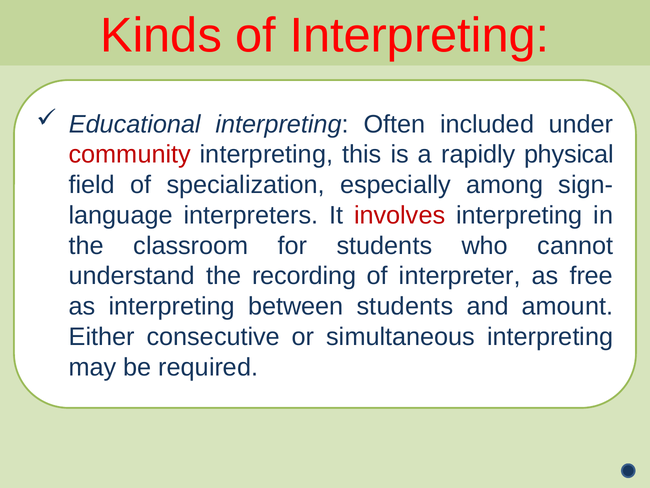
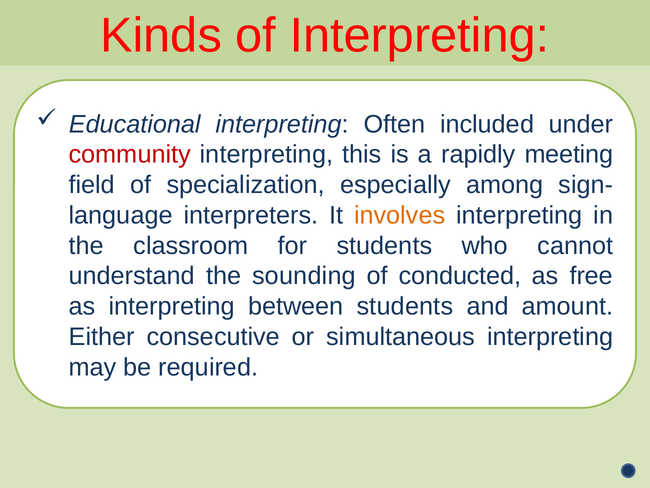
physical: physical -> meeting (569, 154)
involves colour: red -> orange (400, 215)
recording: recording -> sounding (304, 276)
interpreter: interpreter -> conducted (460, 276)
